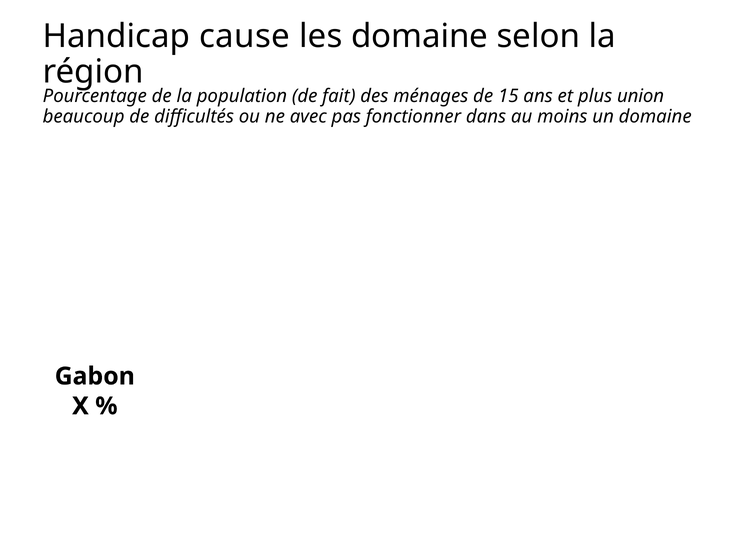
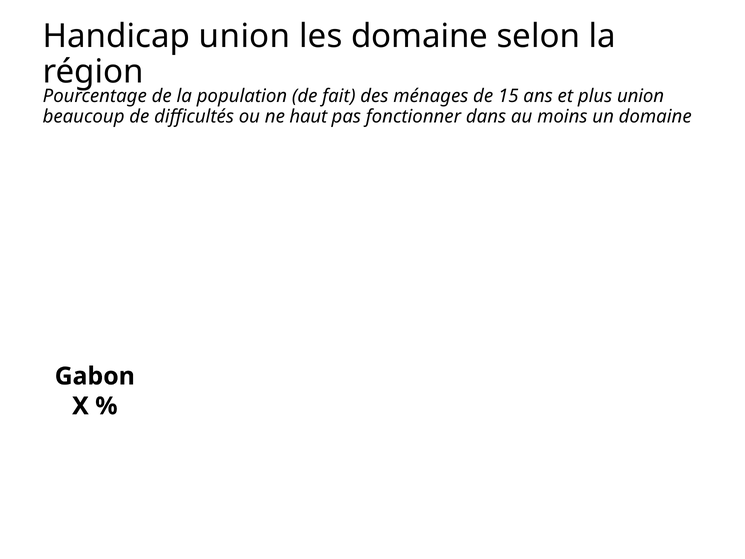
Handicap cause: cause -> union (245, 36)
avec: avec -> haut (308, 116)
